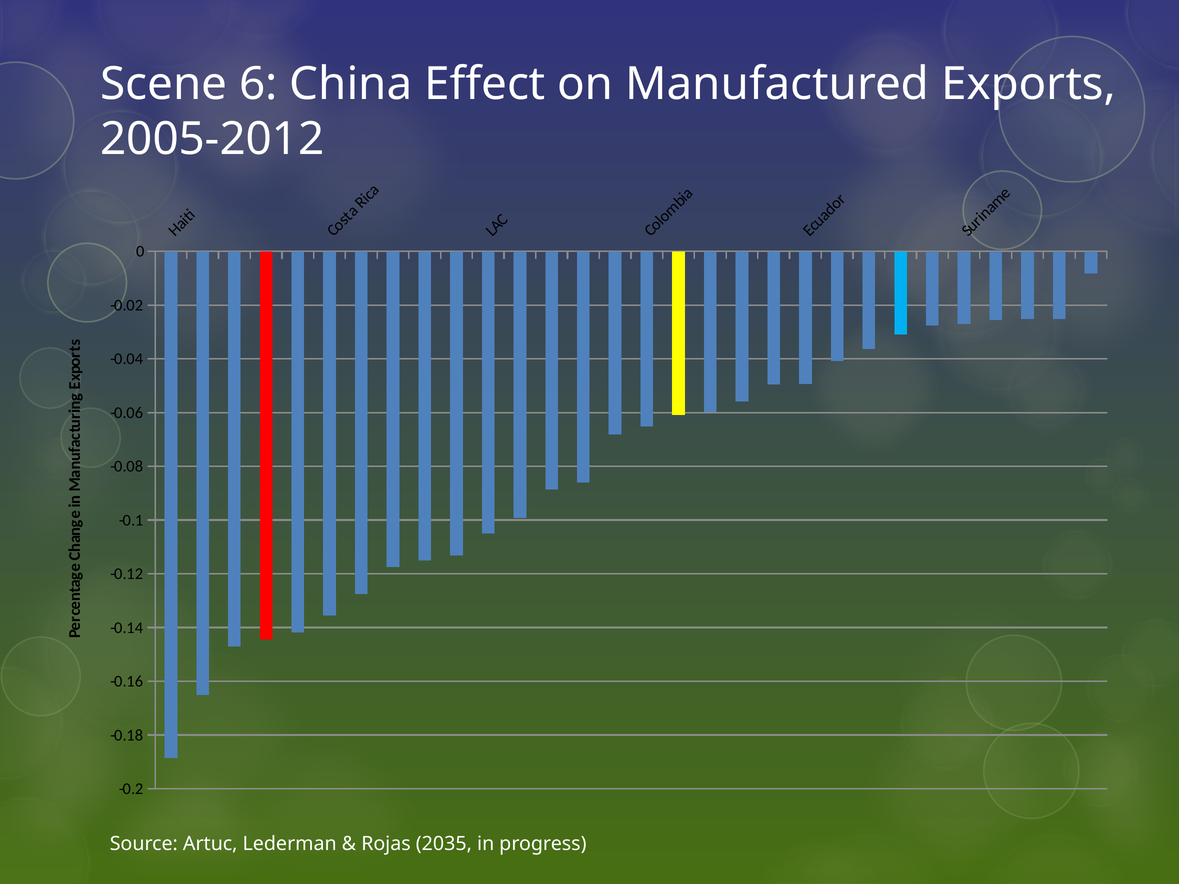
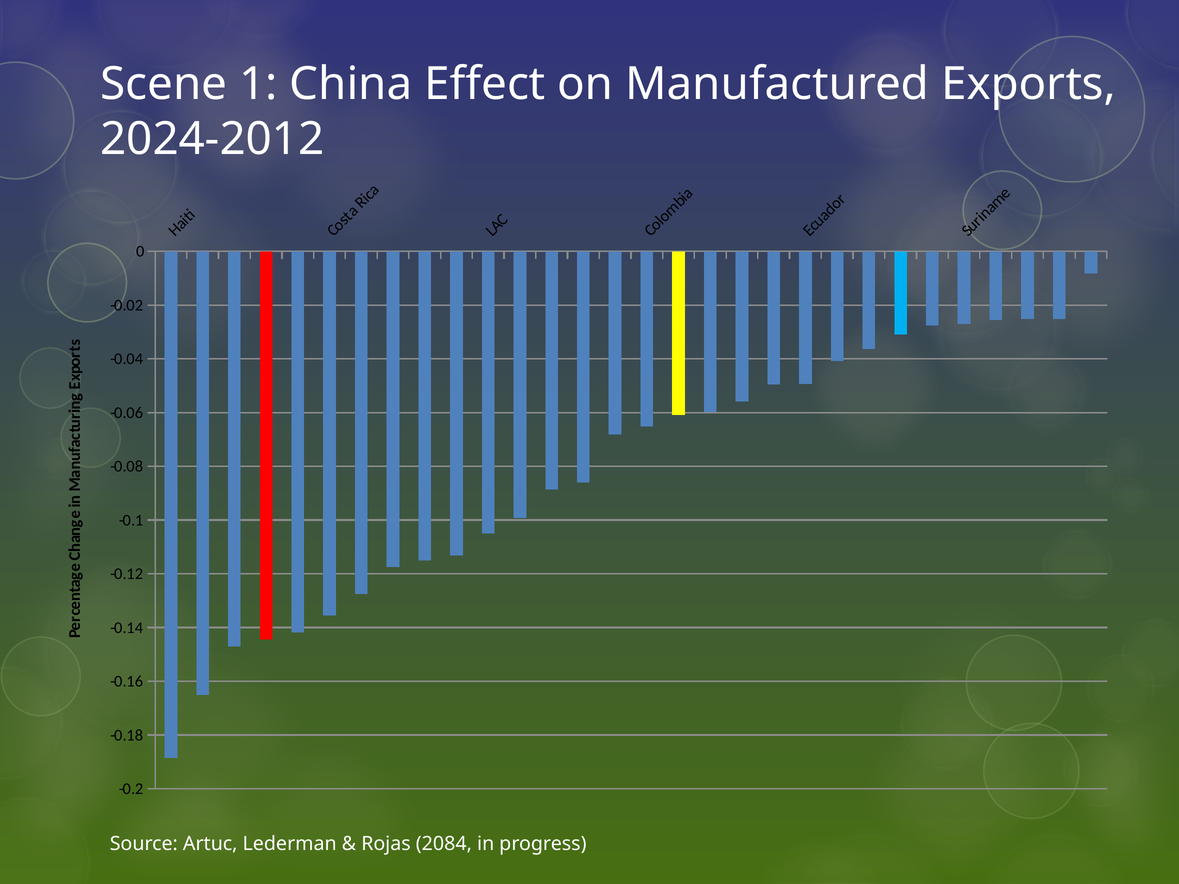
6: 6 -> 1 (258, 84)
2005-2012: 2005-2012 -> 2024-2012 (212, 139)
2035: 2035 -> 2084 (444, 844)
